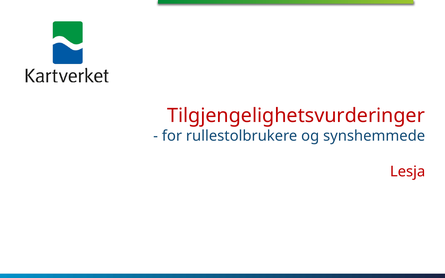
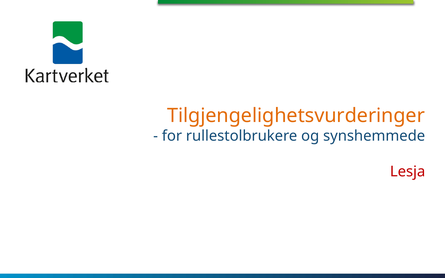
Tilgjengelighetsvurderinger colour: red -> orange (296, 116)
